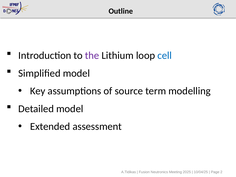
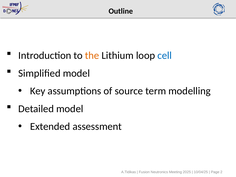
the colour: purple -> orange (92, 56)
